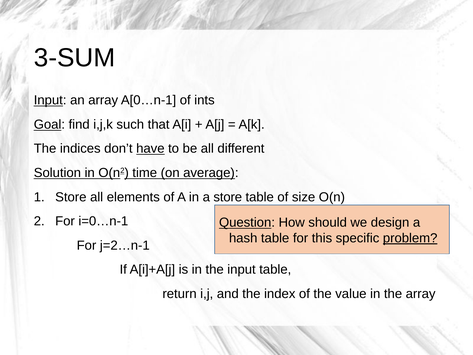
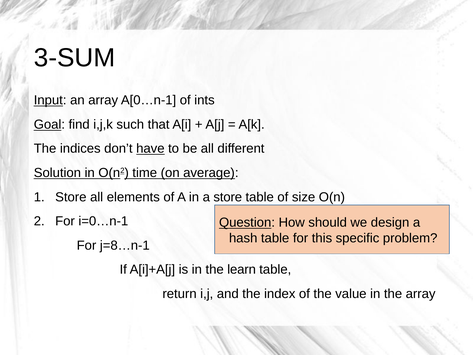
problem underline: present -> none (410, 238)
j=2…n-1: j=2…n-1 -> j=8…n-1 (125, 245)
the input: input -> learn (242, 269)
